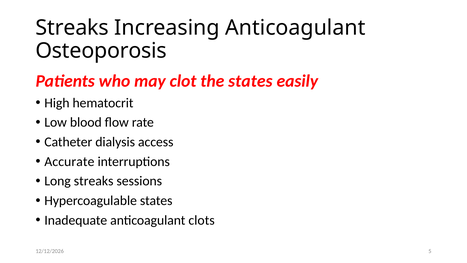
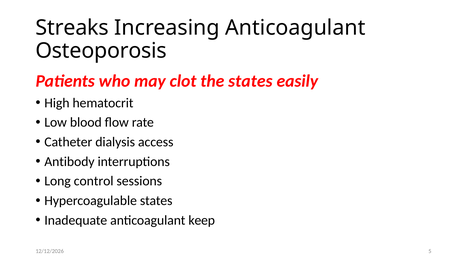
Accurate: Accurate -> Antibody (69, 161)
Long streaks: streaks -> control (94, 181)
clots: clots -> keep (202, 220)
